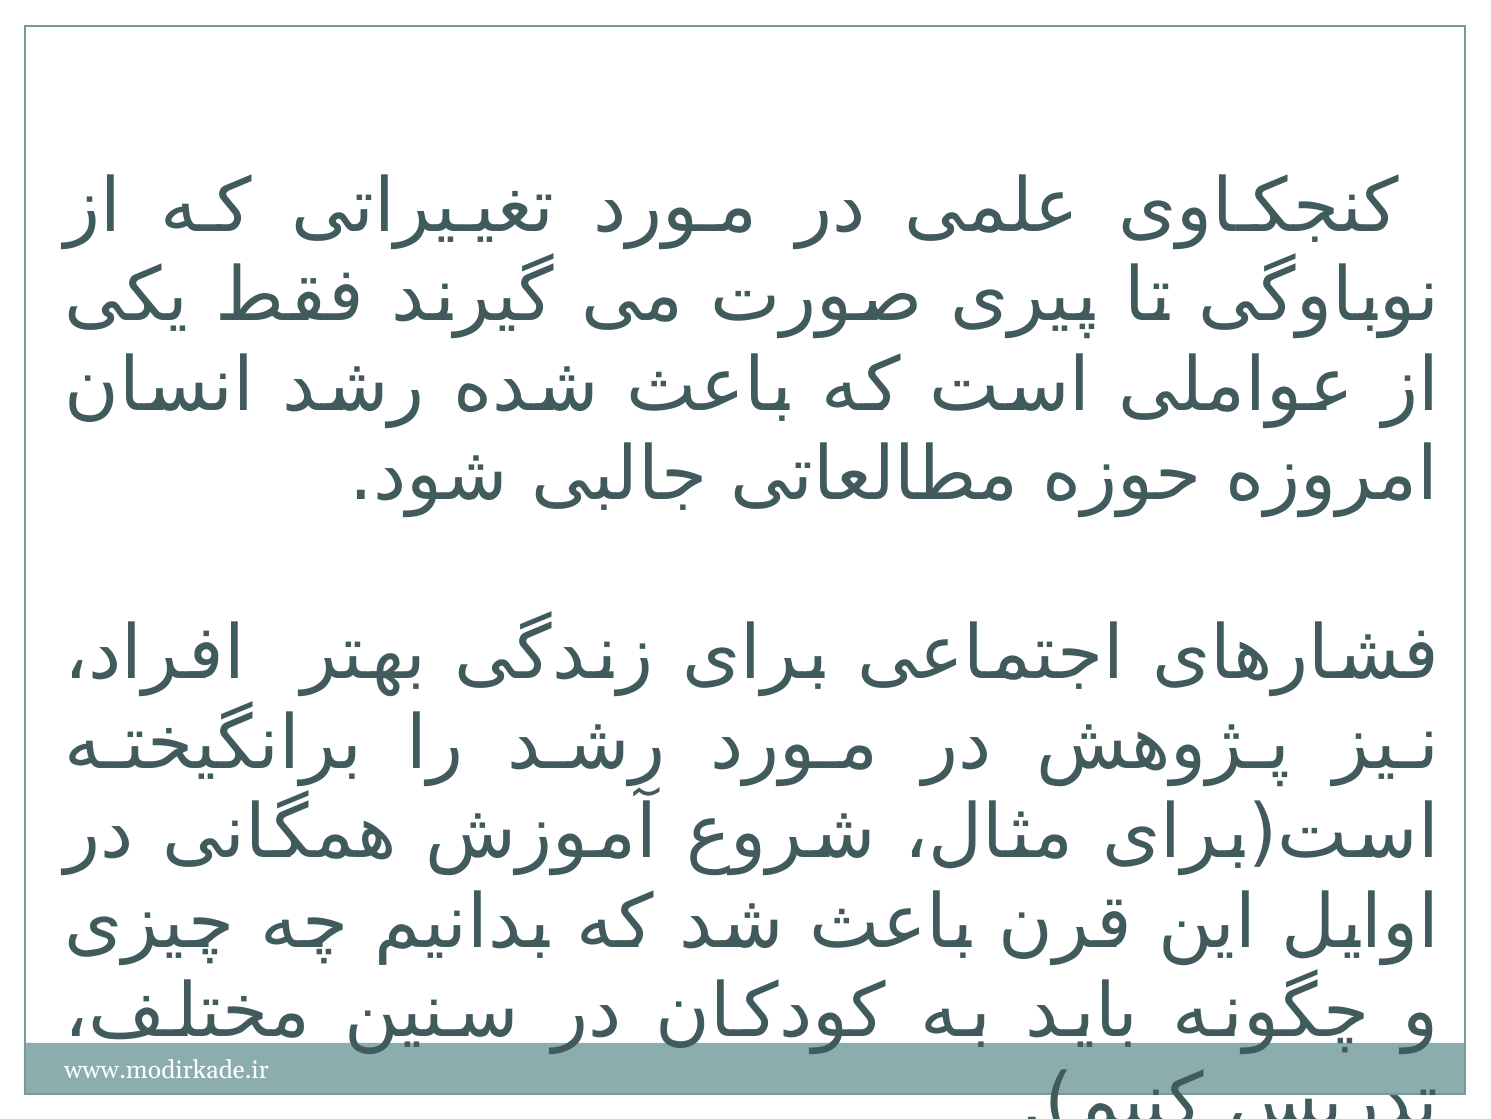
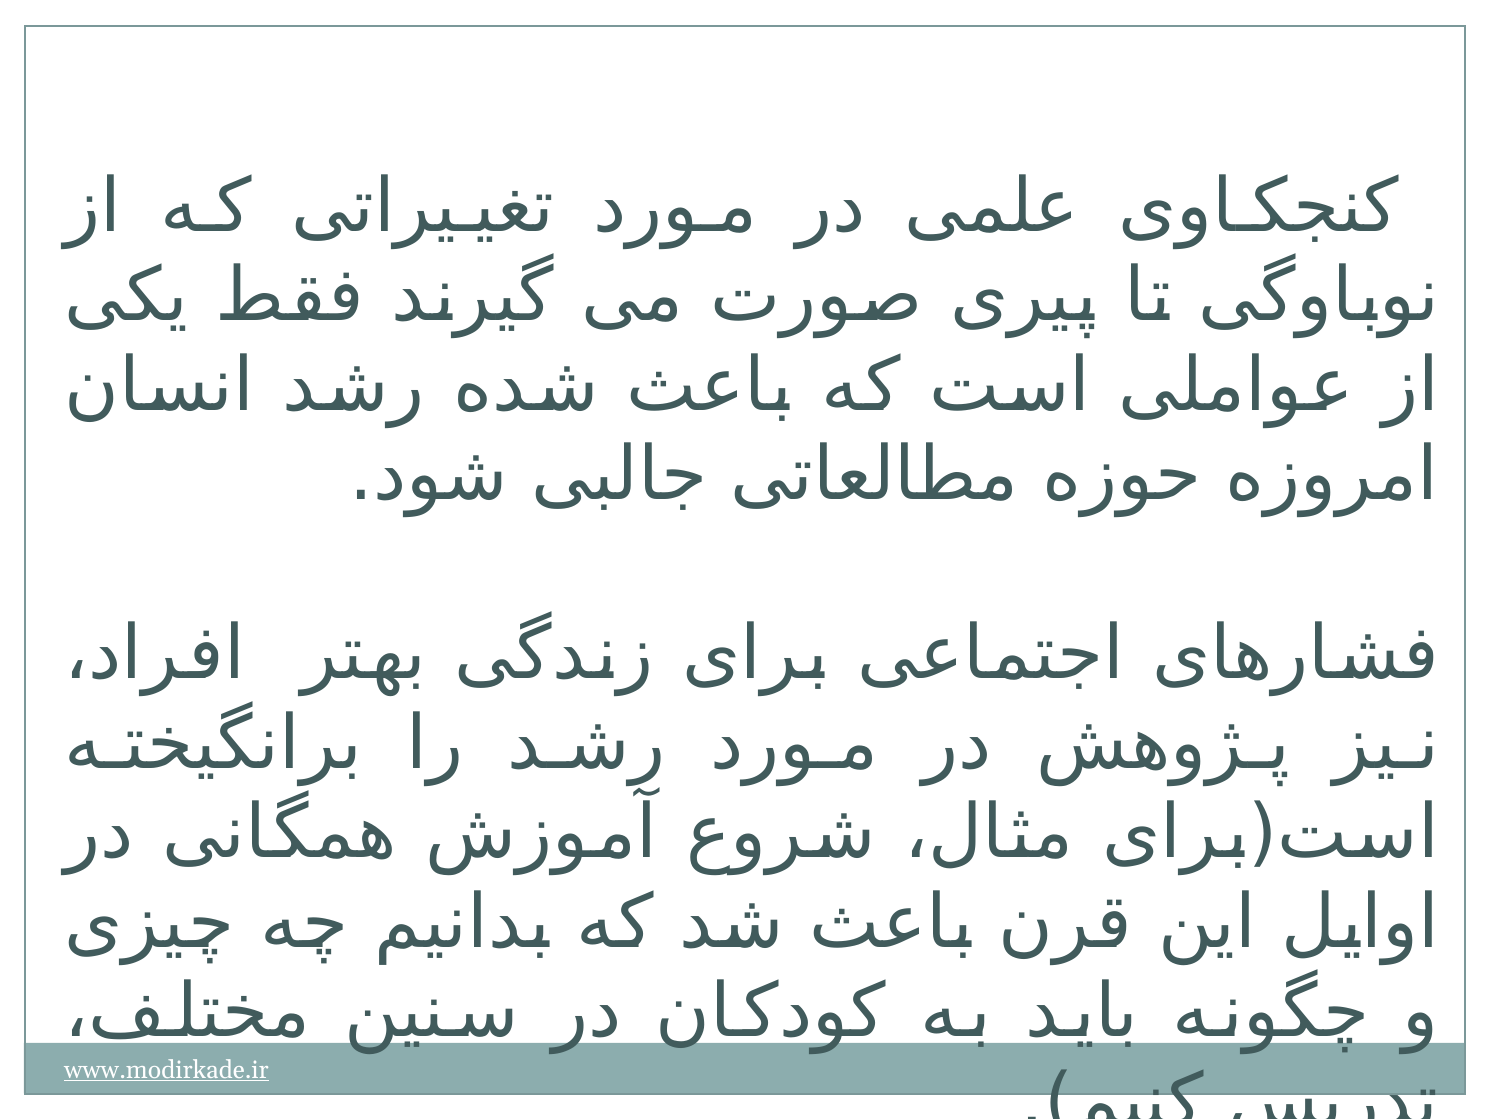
www.modirkade.ir underline: none -> present (167, 1069)
